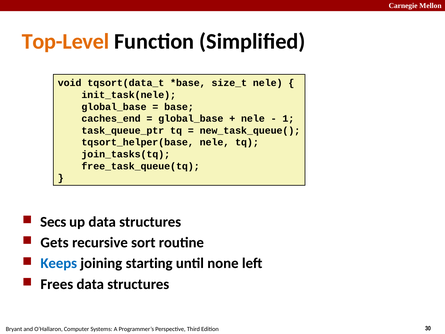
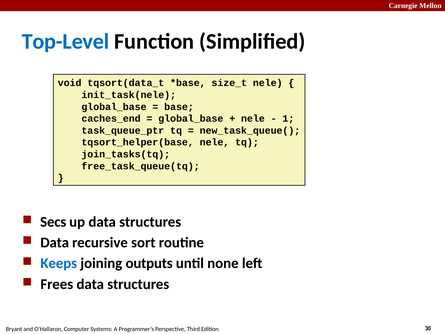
Top-Level colour: orange -> blue (66, 41)
Gets: Gets -> Data (55, 242)
starting: starting -> outputs (149, 263)
